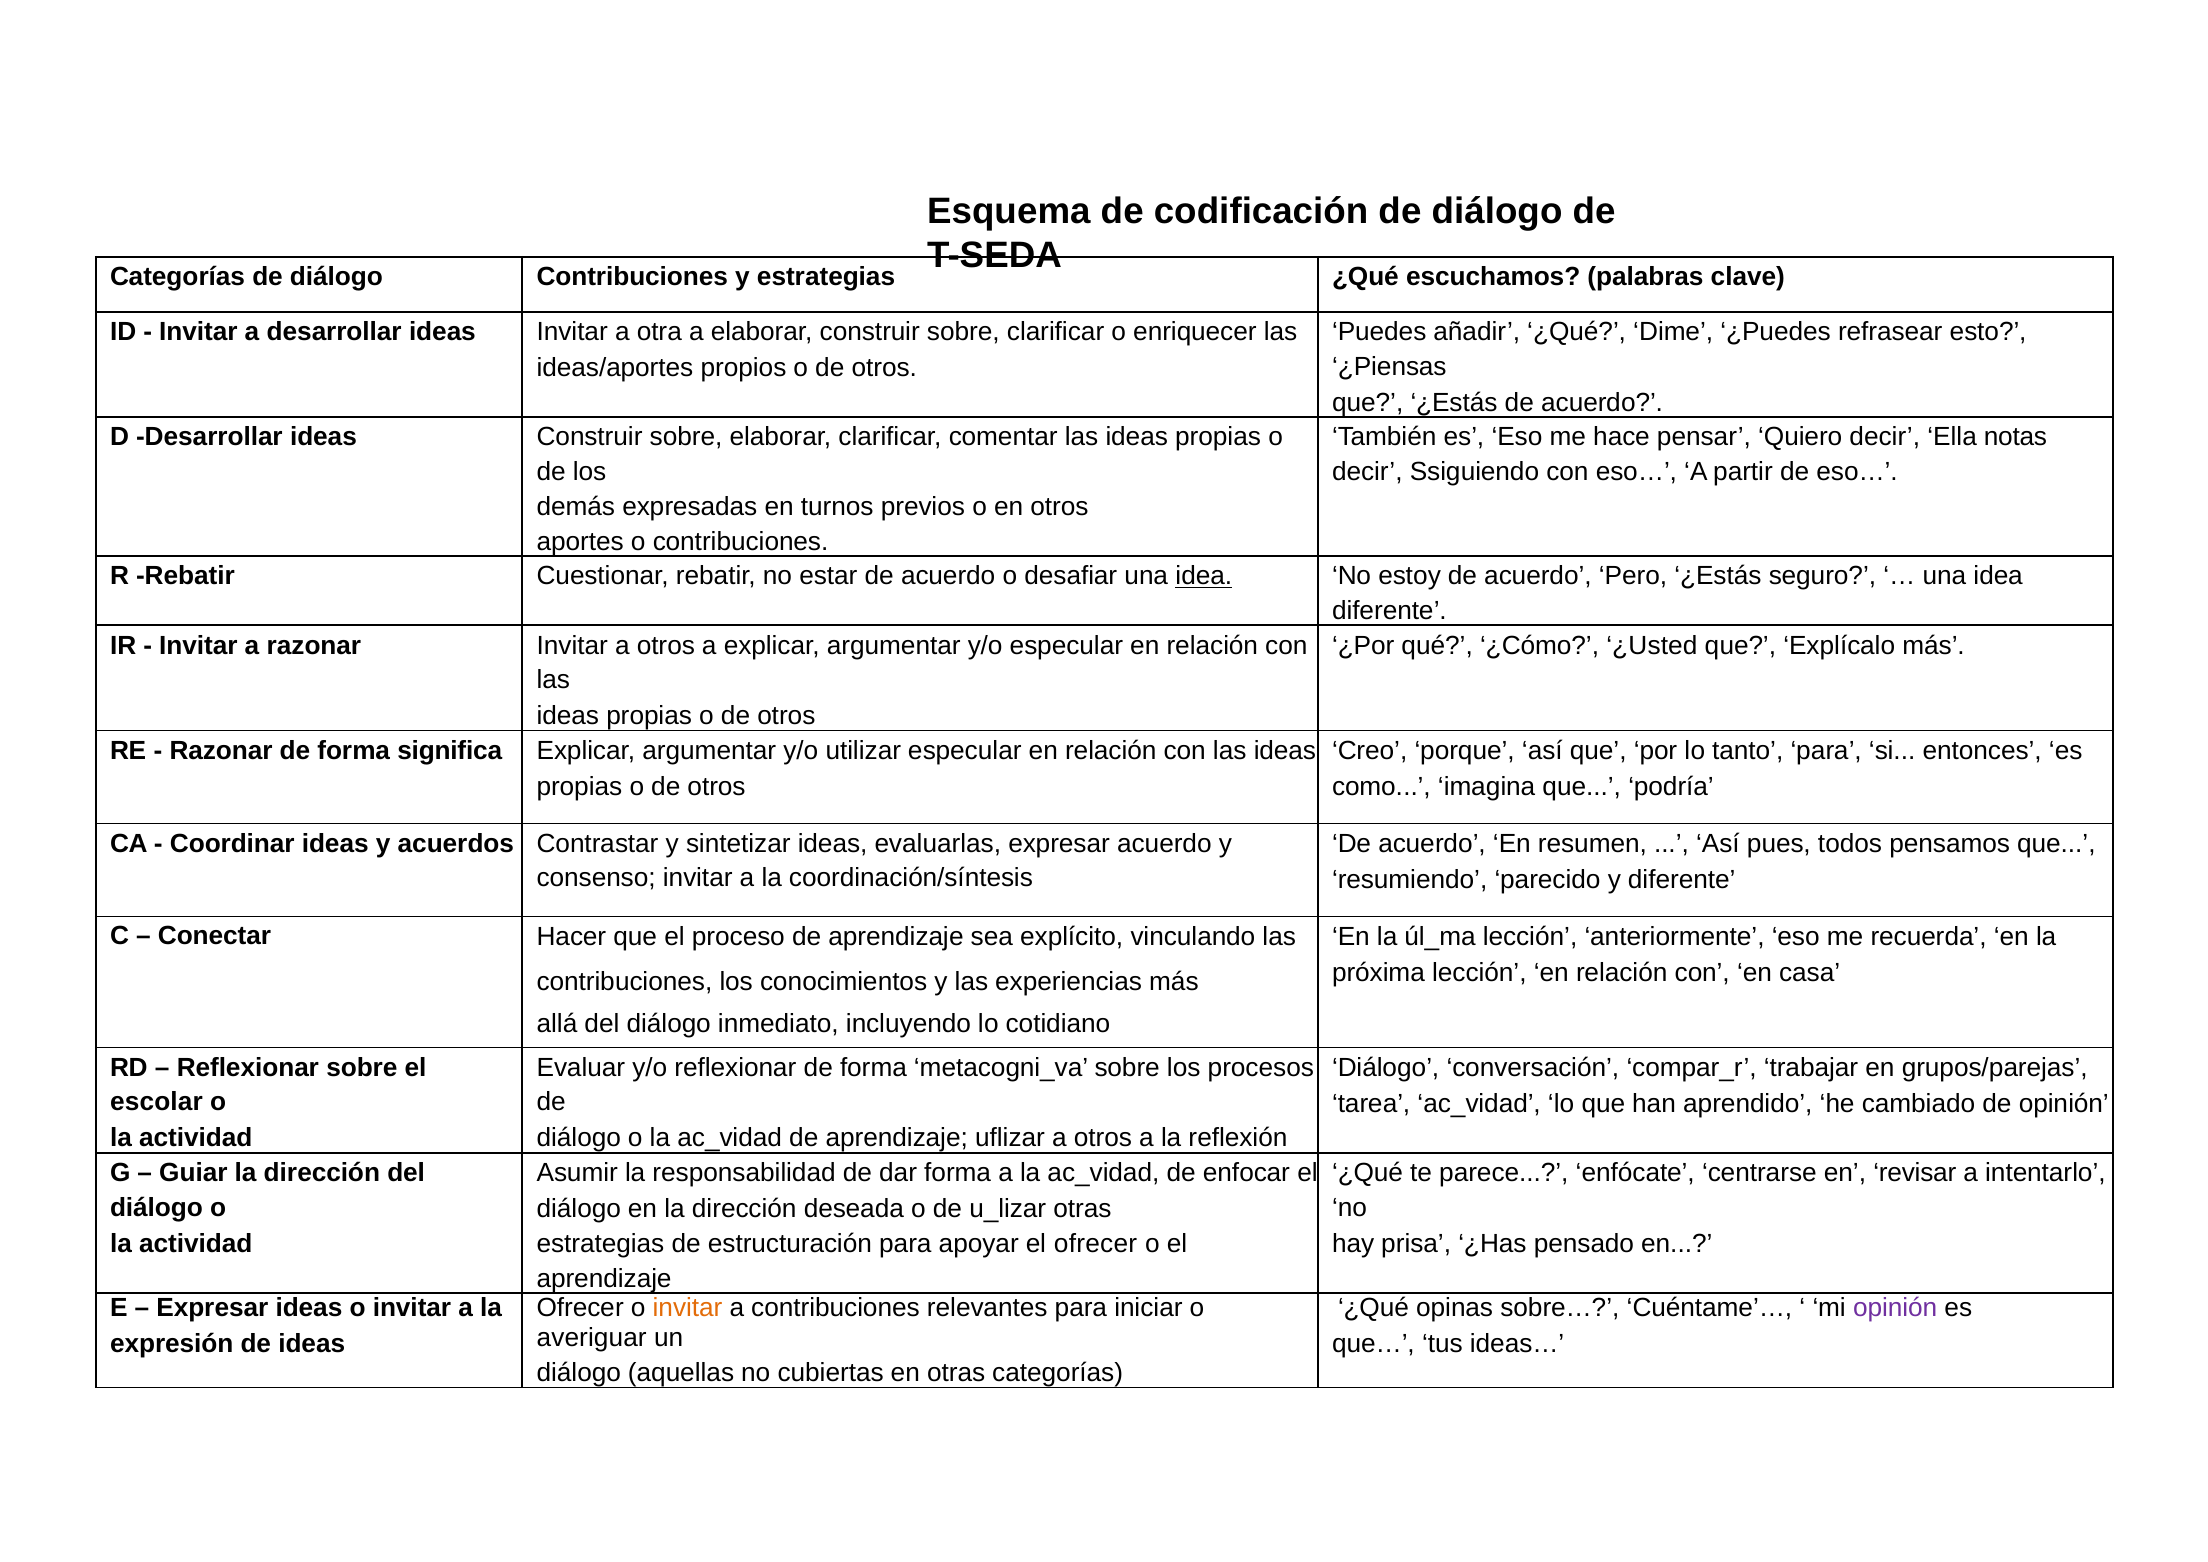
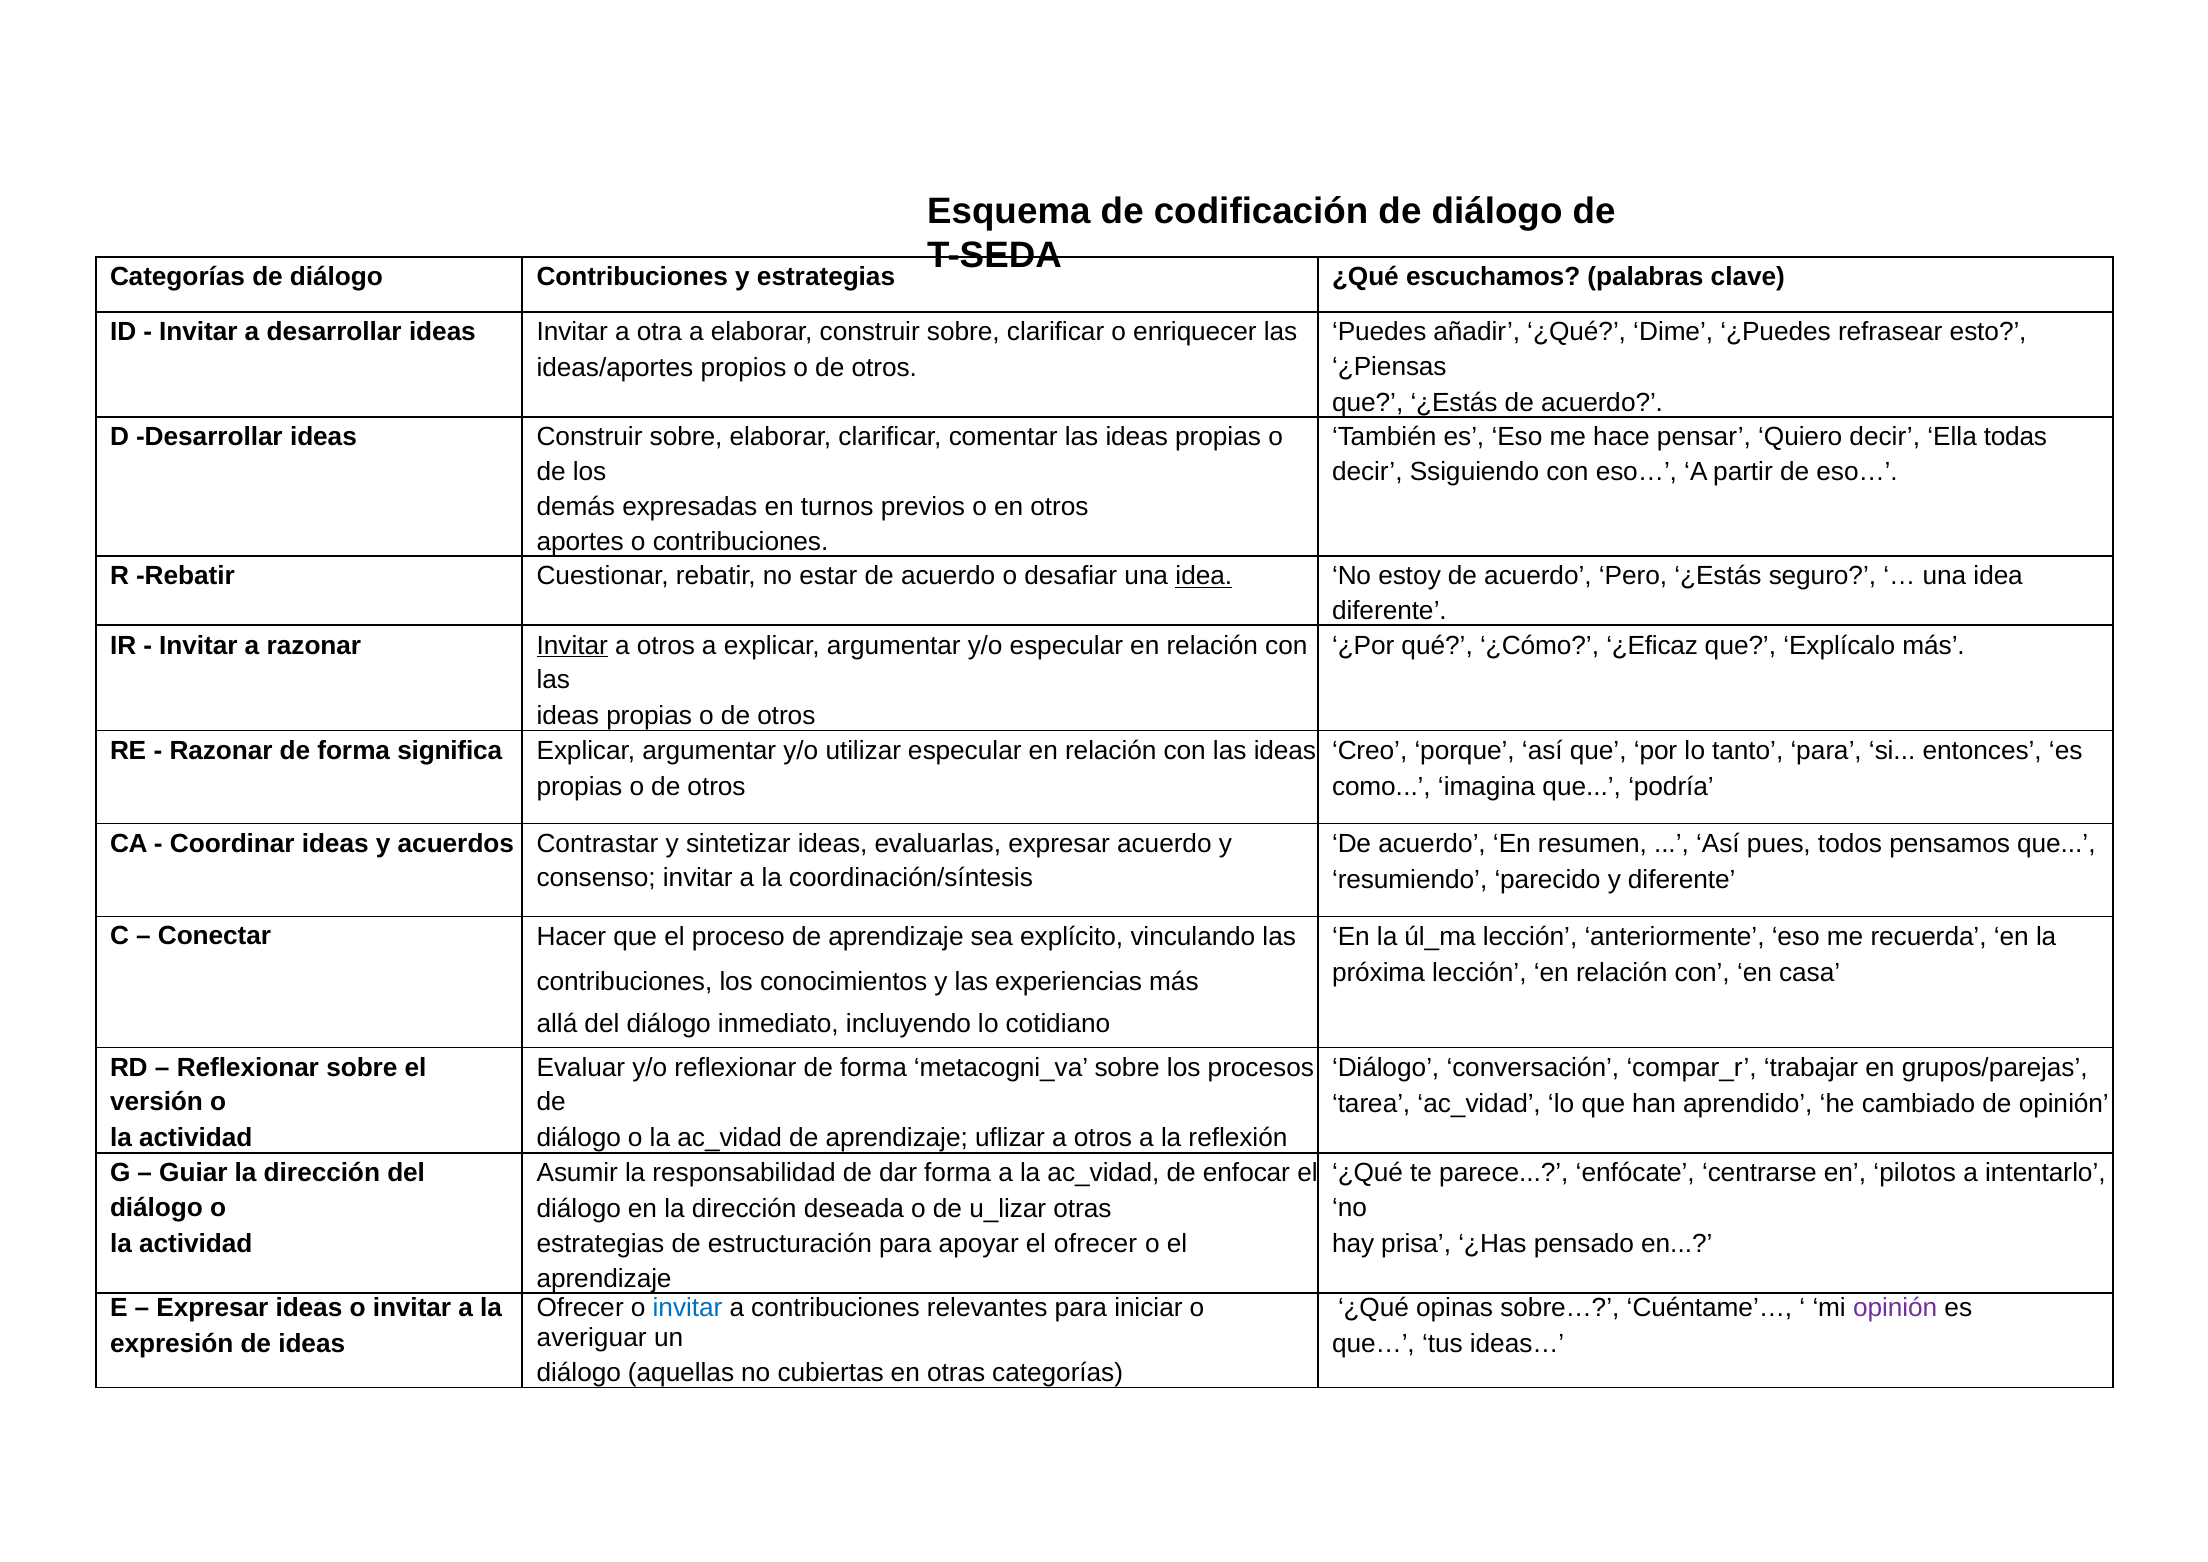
notas: notas -> todas (2015, 437)
Invitar underline: none -> present (572, 645)
¿Usted: ¿Usted -> ¿Eficaz (1652, 645)
escolar: escolar -> versión (157, 1102)
revisar: revisar -> pilotos (1915, 1173)
invitar colour: orange -> blue (688, 1308)
